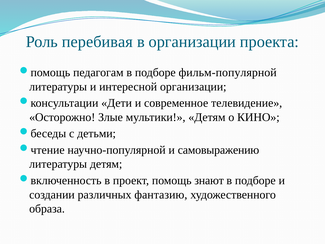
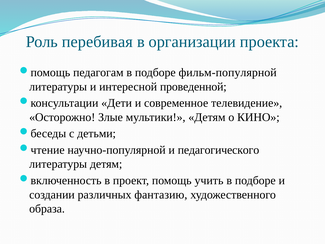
интересной организации: организации -> проведенной (193, 87)
самовыражению: самовыражению -> педагогического (218, 150)
знают: знают -> учить (209, 180)
